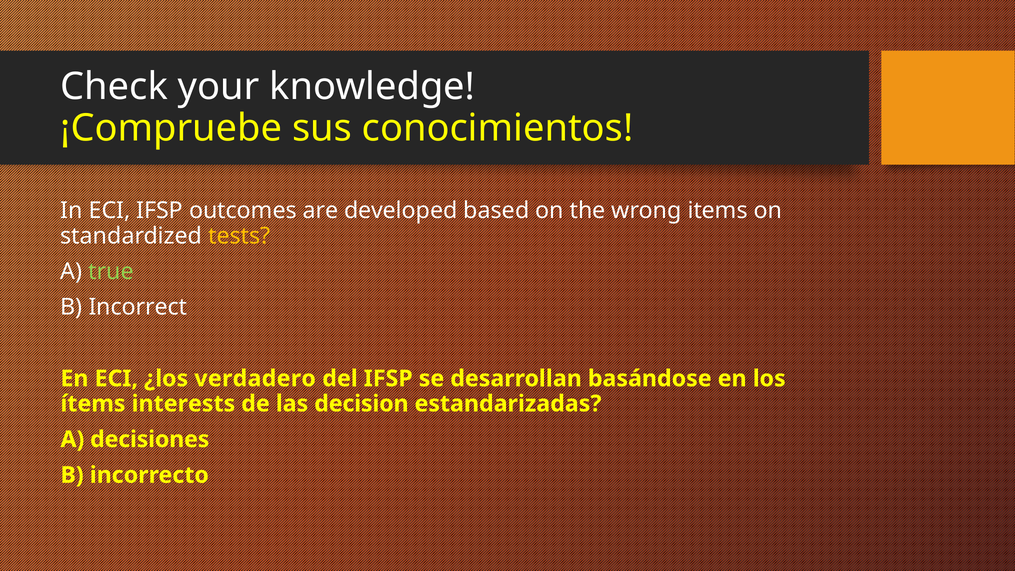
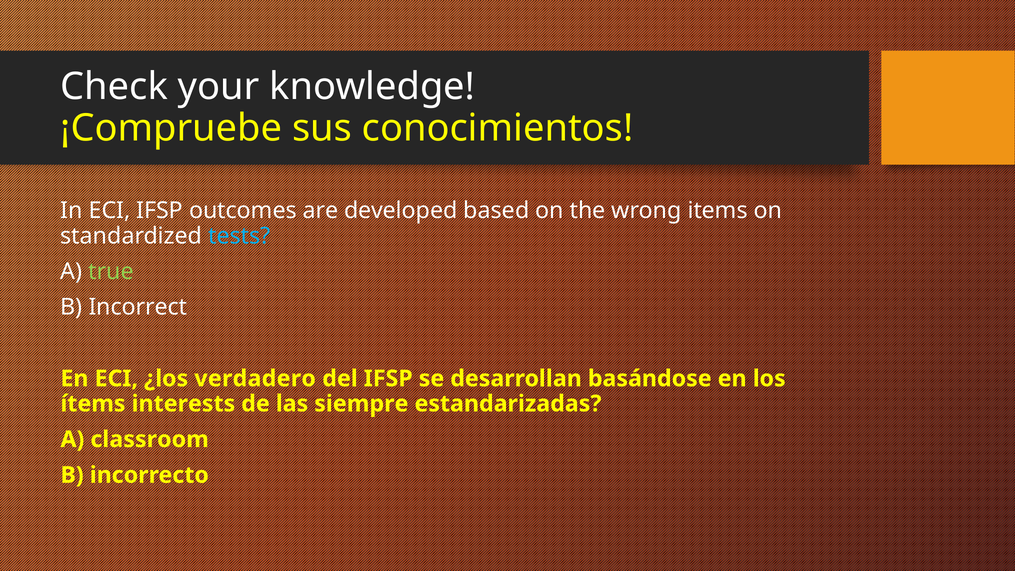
tests colour: yellow -> light blue (239, 236)
decision: decision -> siempre (361, 404)
decisiones: decisiones -> classroom (150, 439)
